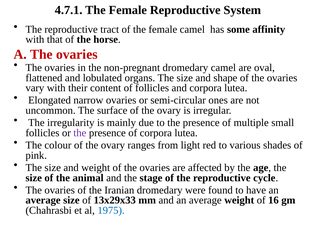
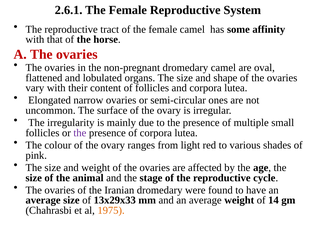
4.7.1: 4.7.1 -> 2.6.1 (69, 10)
16: 16 -> 14 (273, 200)
1975 colour: blue -> orange (111, 210)
